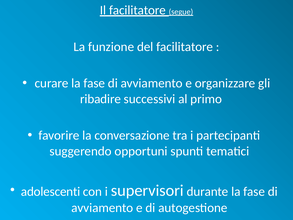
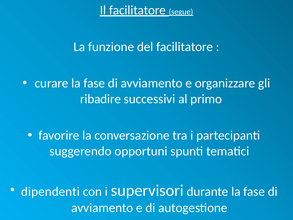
adolescenti: adolescenti -> dipendenti (51, 191)
